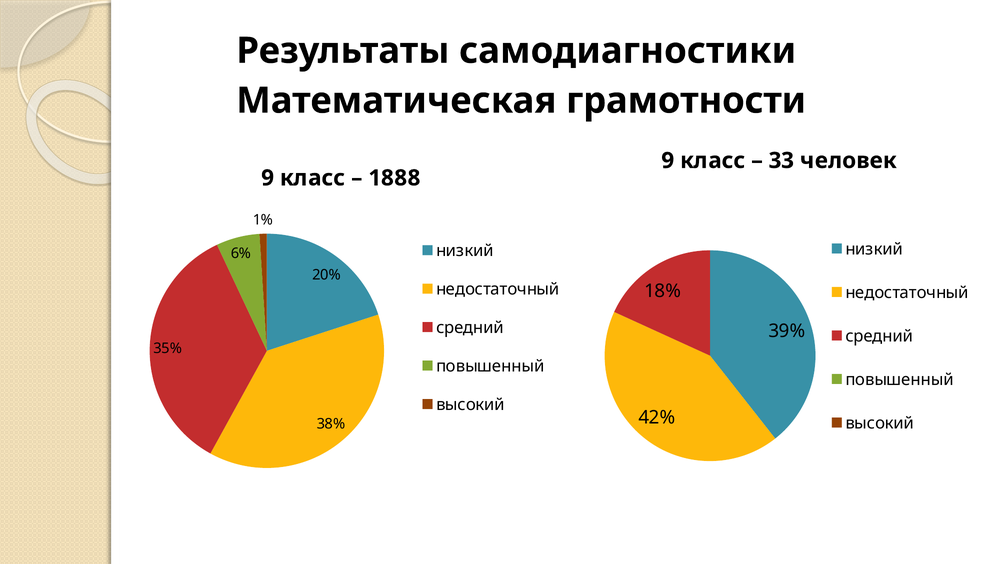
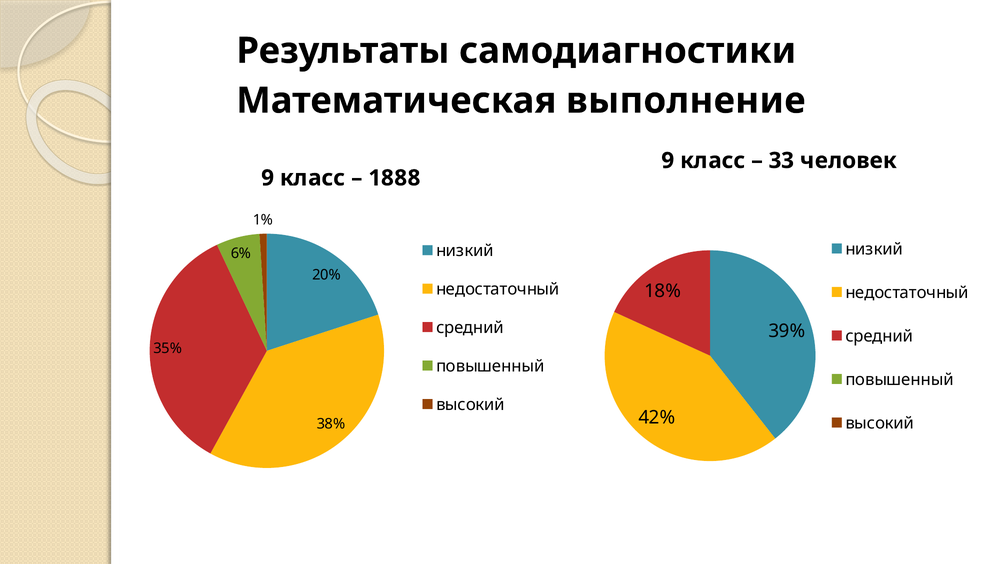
грамотности: грамотности -> выполнение (686, 101)
